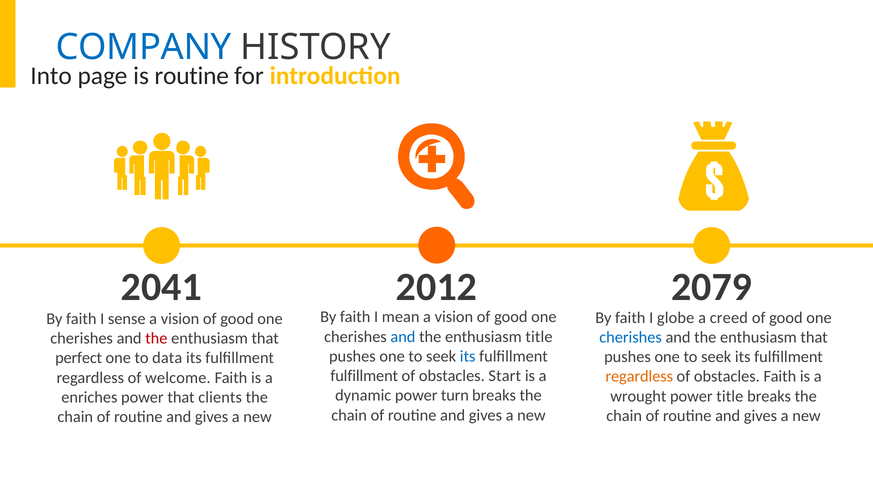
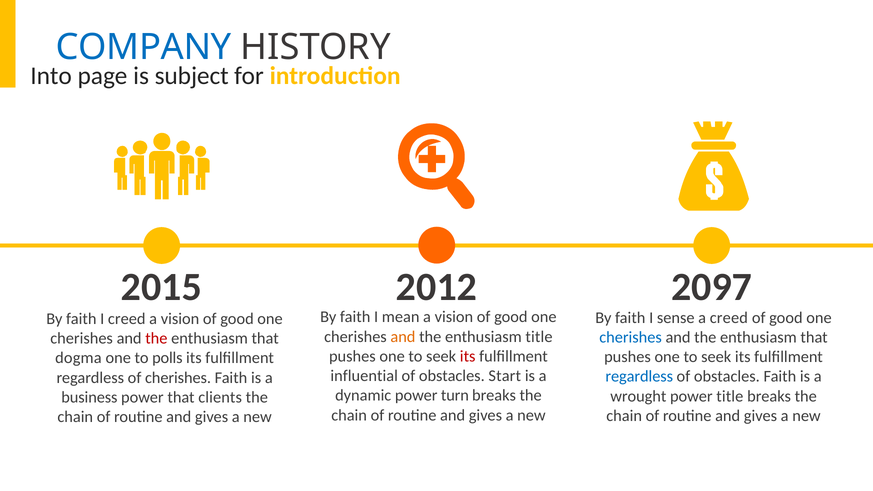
is routine: routine -> subject (192, 76)
2041: 2041 -> 2015 (161, 287)
2079: 2079 -> 2097 (712, 287)
globe: globe -> sense (676, 318)
I sense: sense -> creed (127, 319)
and colour: blue -> orange (403, 337)
its colour: blue -> red (468, 356)
perfect: perfect -> dogma (78, 358)
data: data -> polls (167, 358)
fulfillment: fulfillment -> influential (364, 376)
regardless colour: orange -> blue (639, 377)
of welcome: welcome -> cherishes (178, 378)
enriches: enriches -> business (89, 397)
